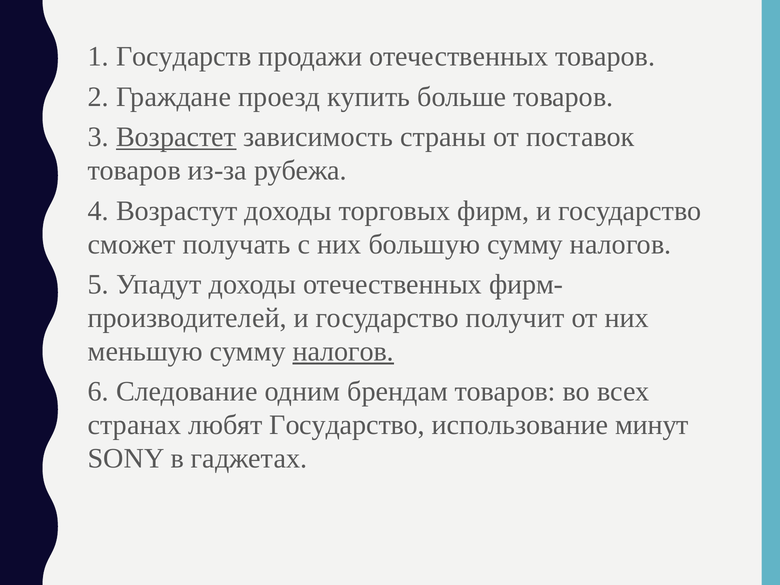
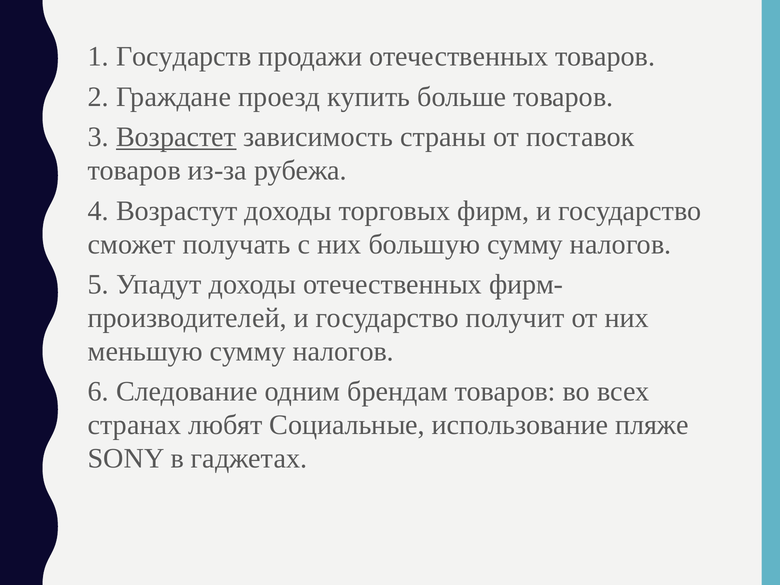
налогов underline: present -> none (343, 351)
любят Государство: Государство -> Социальные (347, 425)
минут: минут -> пляже (652, 425)
